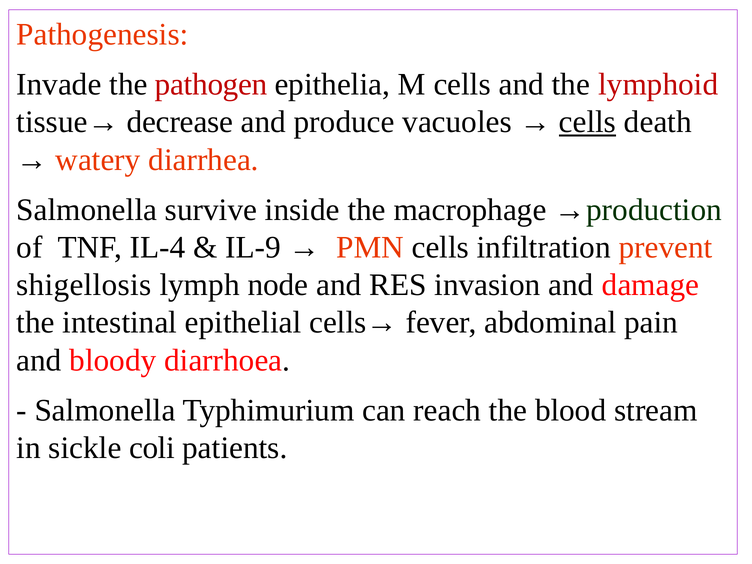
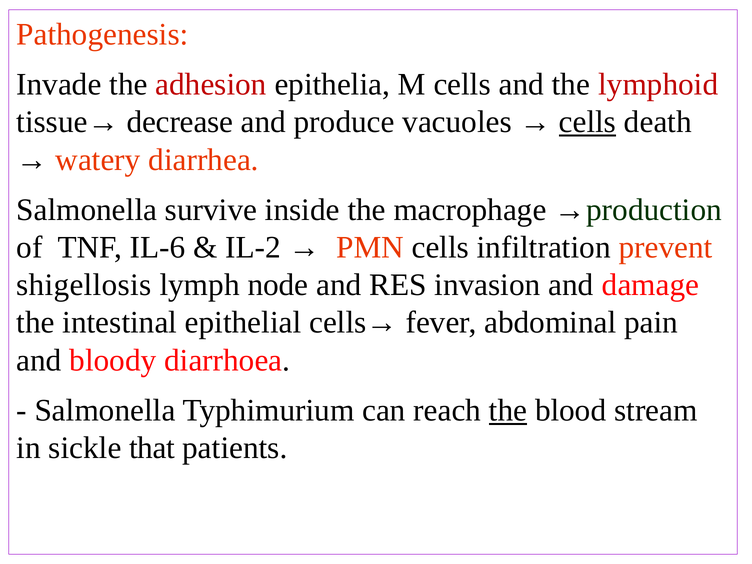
pathogen: pathogen -> adhesion (211, 84)
IL-4: IL-4 -> IL-6 (158, 247)
IL-9: IL-9 -> IL-2 (253, 247)
the underline: none -> present (508, 410)
coli: coli -> that (152, 448)
